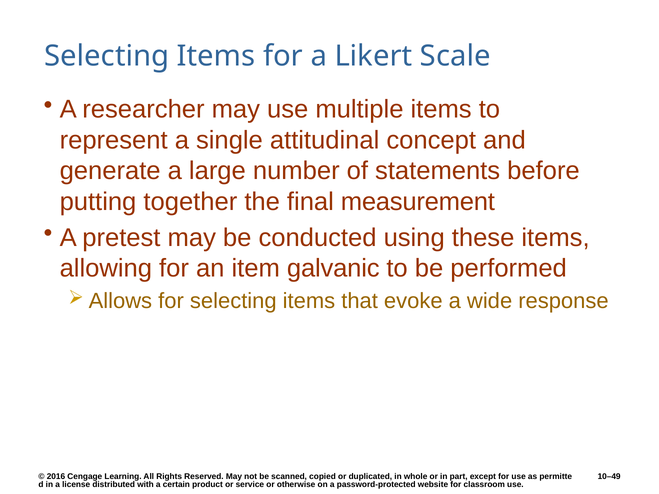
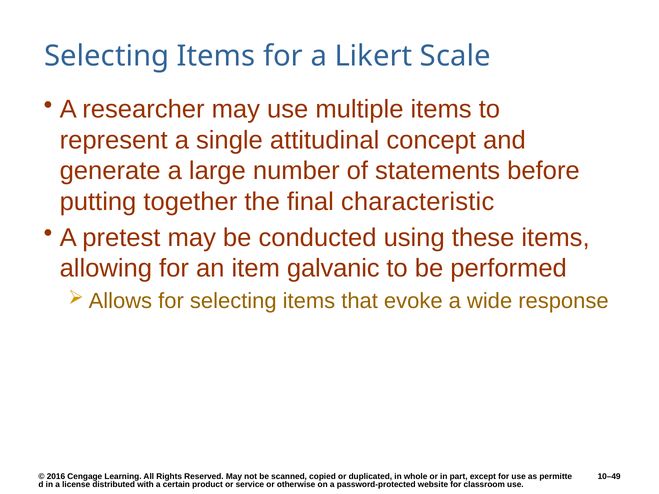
measurement: measurement -> characteristic (418, 202)
